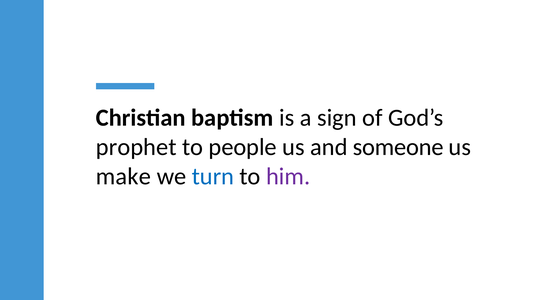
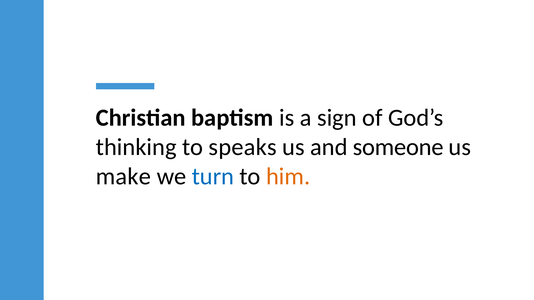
prophet: prophet -> thinking (136, 147)
people: people -> speaks (243, 147)
him colour: purple -> orange (288, 177)
